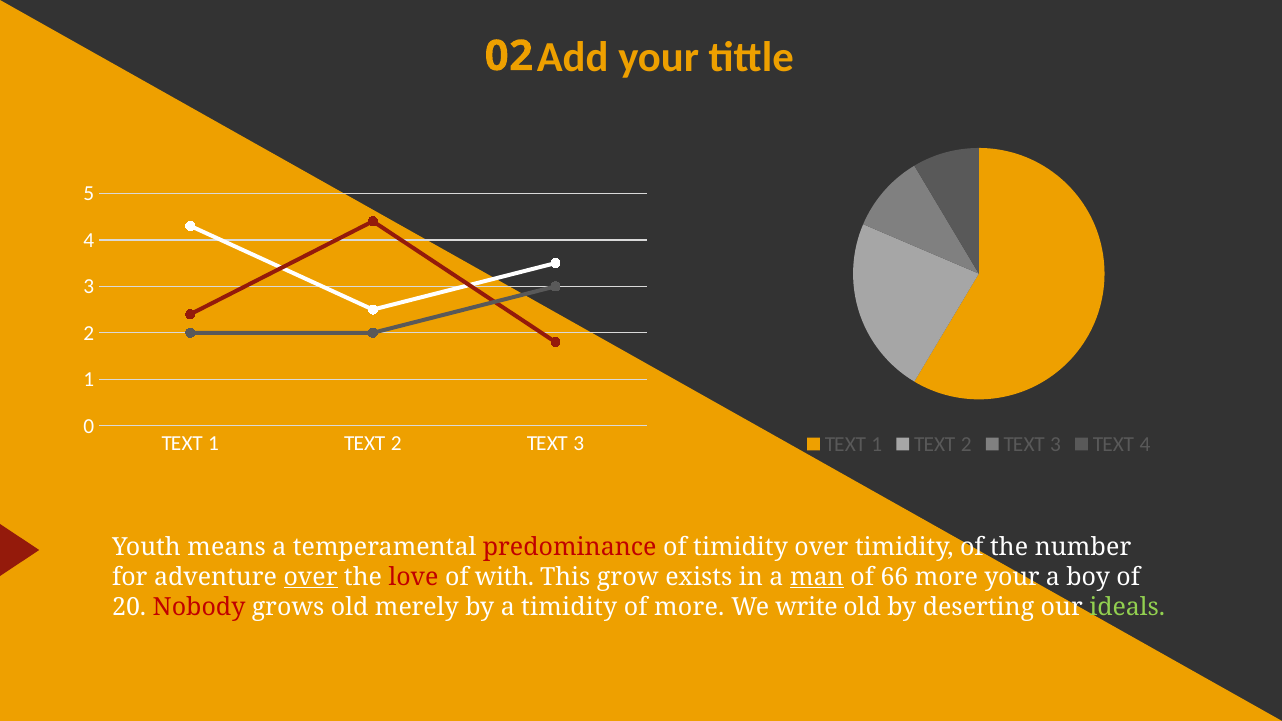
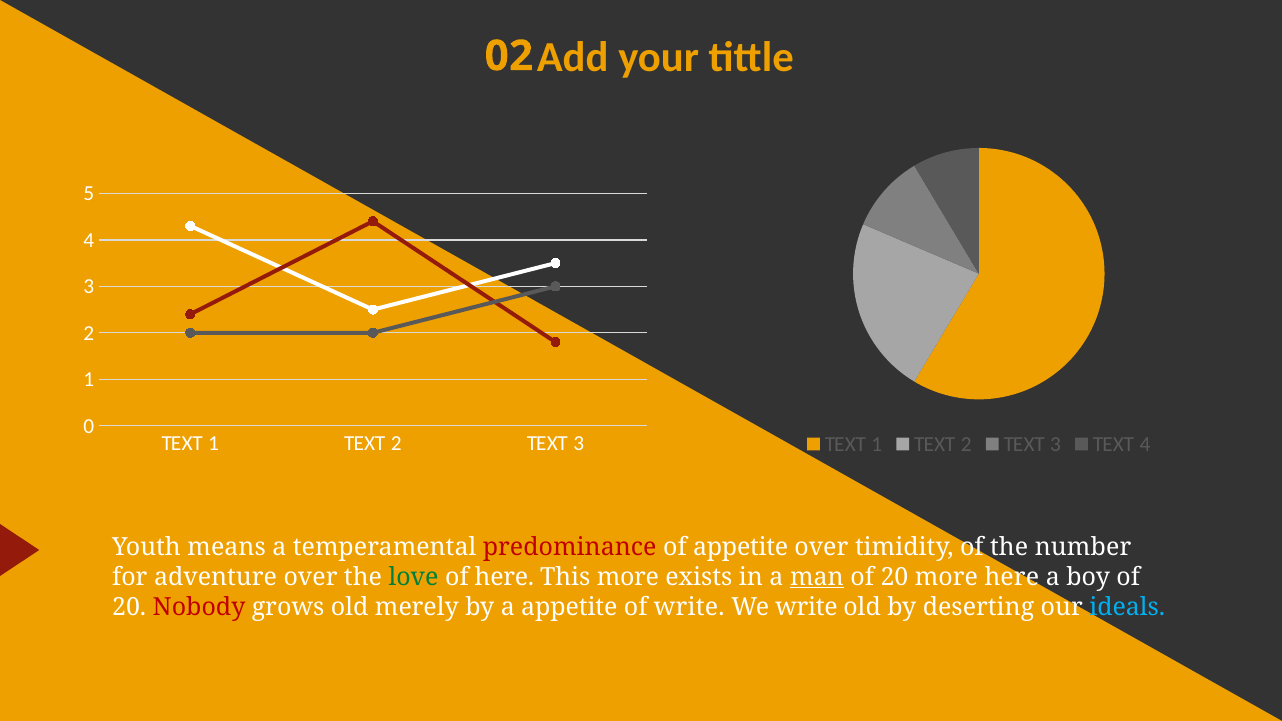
of timidity: timidity -> appetite (741, 547)
over underline: present -> none (311, 577)
love colour: red -> green (414, 577)
of with: with -> here (504, 577)
This grow: grow -> more (628, 577)
66: 66 -> 20 (894, 577)
more your: your -> here (1012, 577)
a timidity: timidity -> appetite (569, 607)
of more: more -> write (689, 607)
ideals colour: light green -> light blue (1127, 607)
